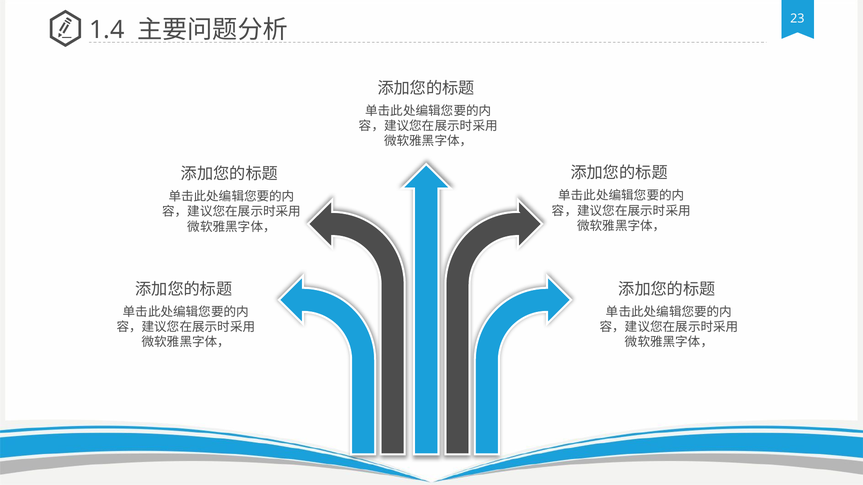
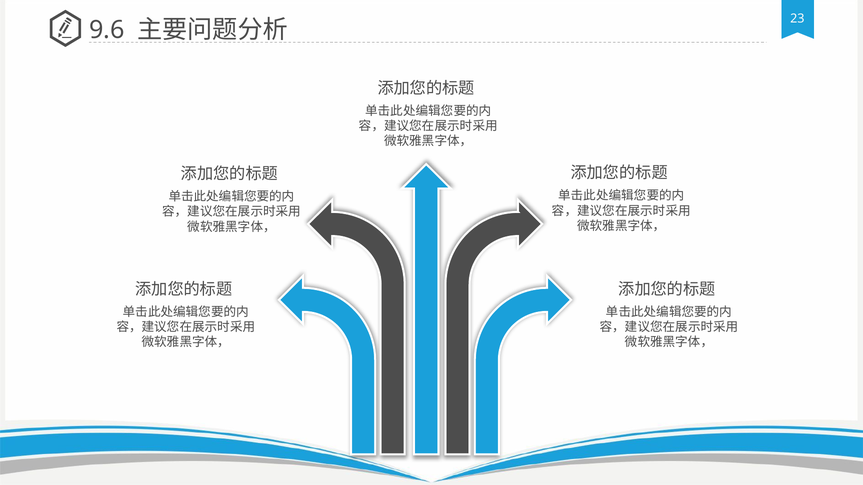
1.4: 1.4 -> 9.6 (107, 30)
